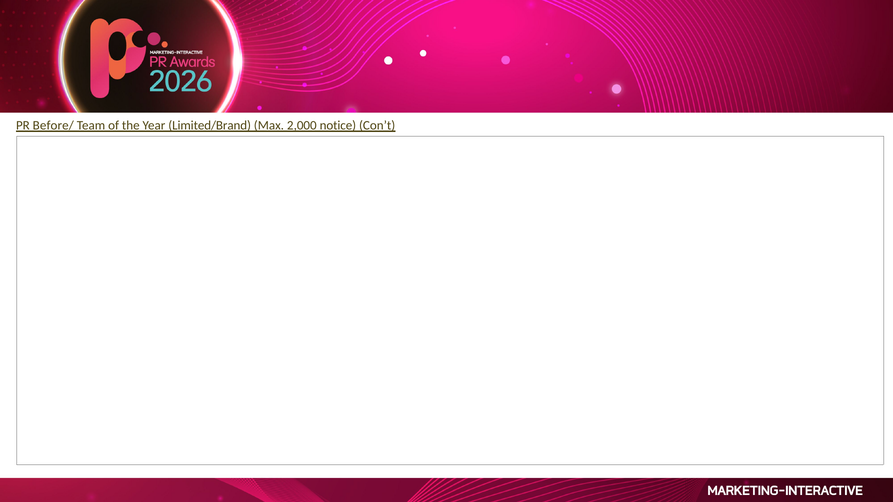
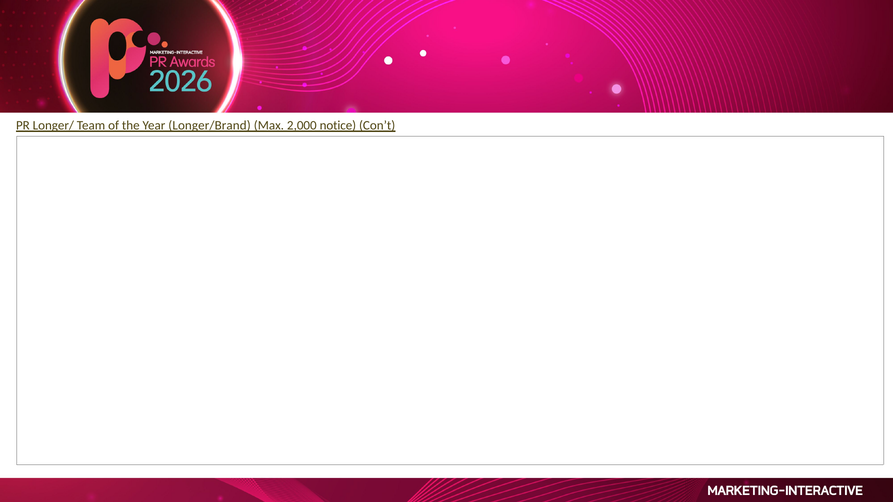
Before/: Before/ -> Longer/ (53, 126)
Limited/Brand: Limited/Brand -> Longer/Brand (210, 126)
